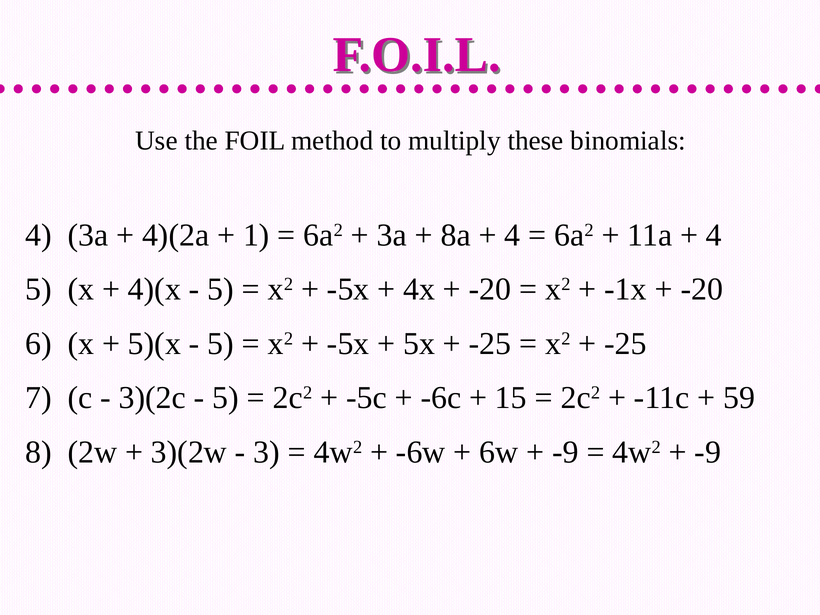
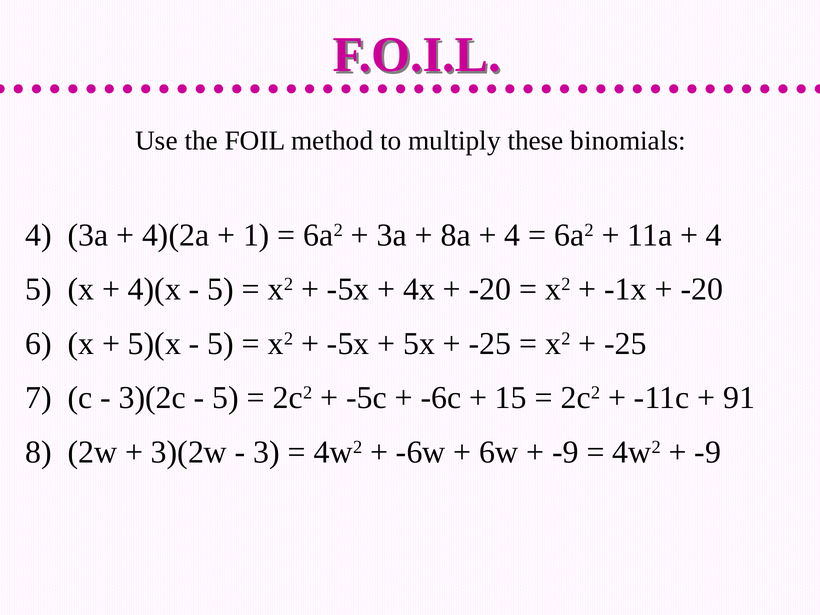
59: 59 -> 91 (739, 398)
